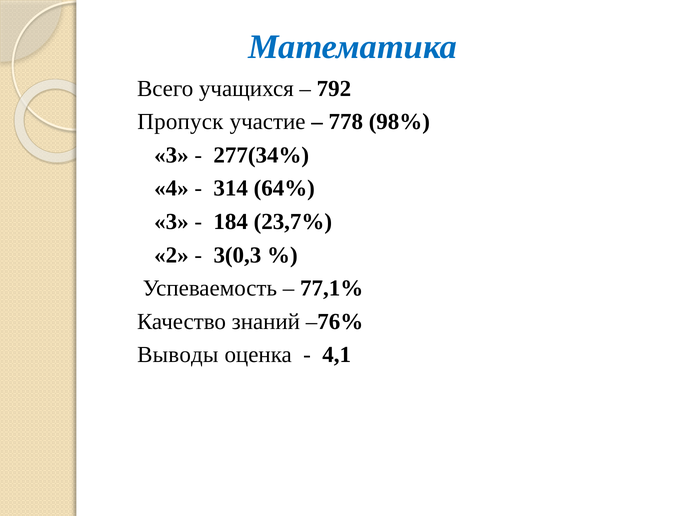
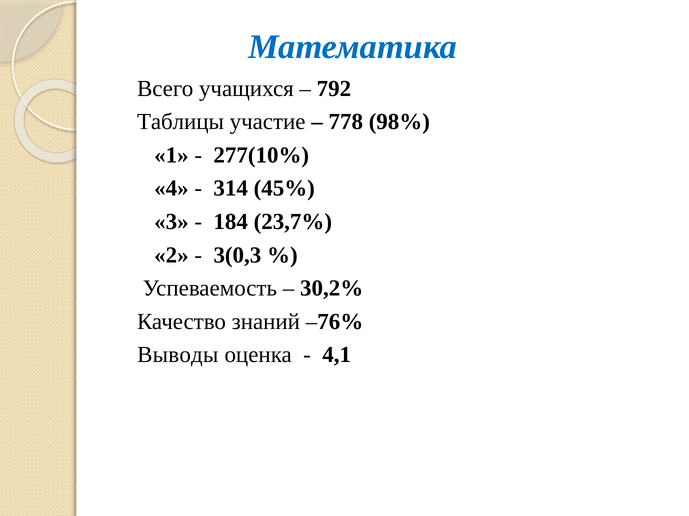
Пропуск: Пропуск -> Таблицы (181, 122)
3: 3 -> 1 (171, 155)
277(34%: 277(34% -> 277(10% (261, 155)
64%: 64% -> 45% (284, 189)
77,1%: 77,1% -> 30,2% (332, 289)
